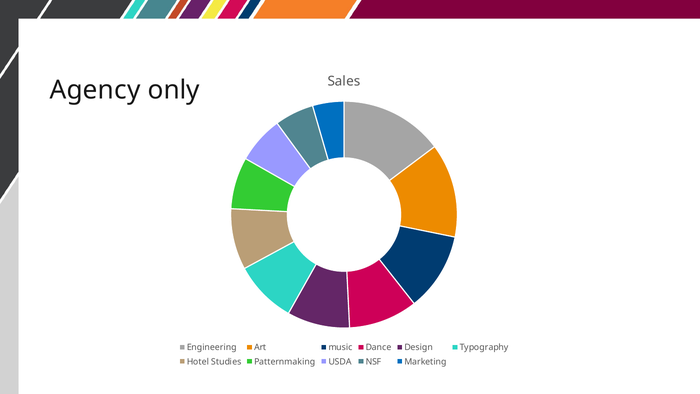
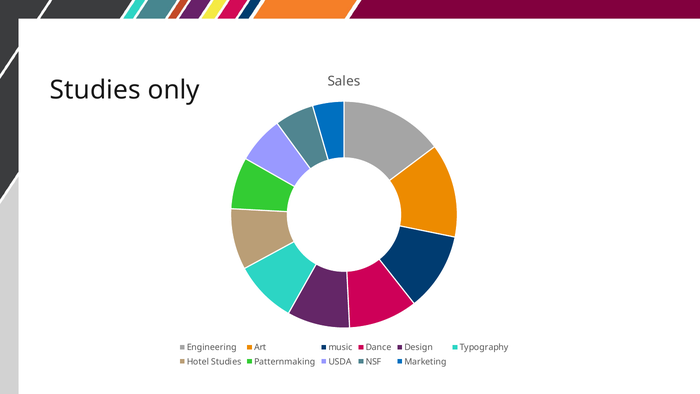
Agency: Agency -> Studies (95, 90)
